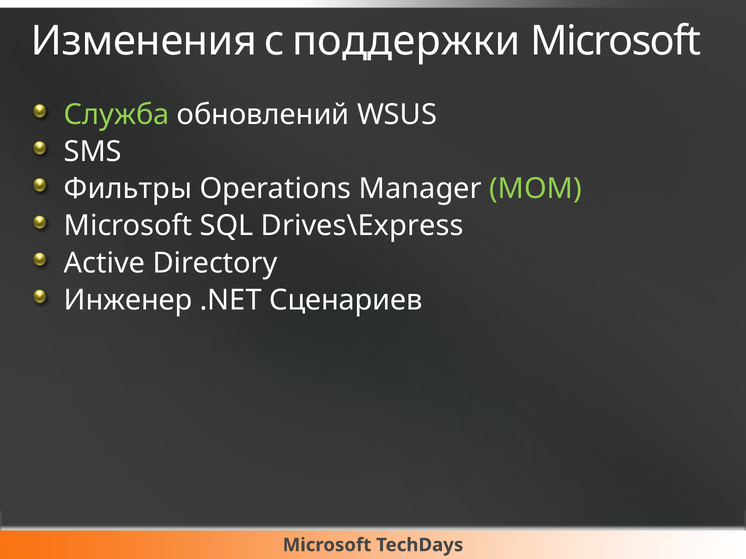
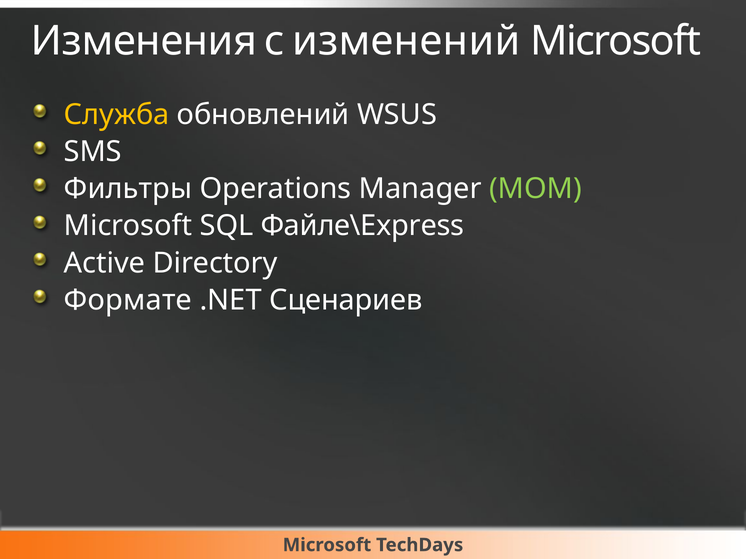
поддержки: поддержки -> изменений (406, 41)
Служба colour: light green -> yellow (117, 115)
Drives\Express: Drives\Express -> Файле\Express (362, 226)
Инженер: Инженер -> Формате (128, 300)
